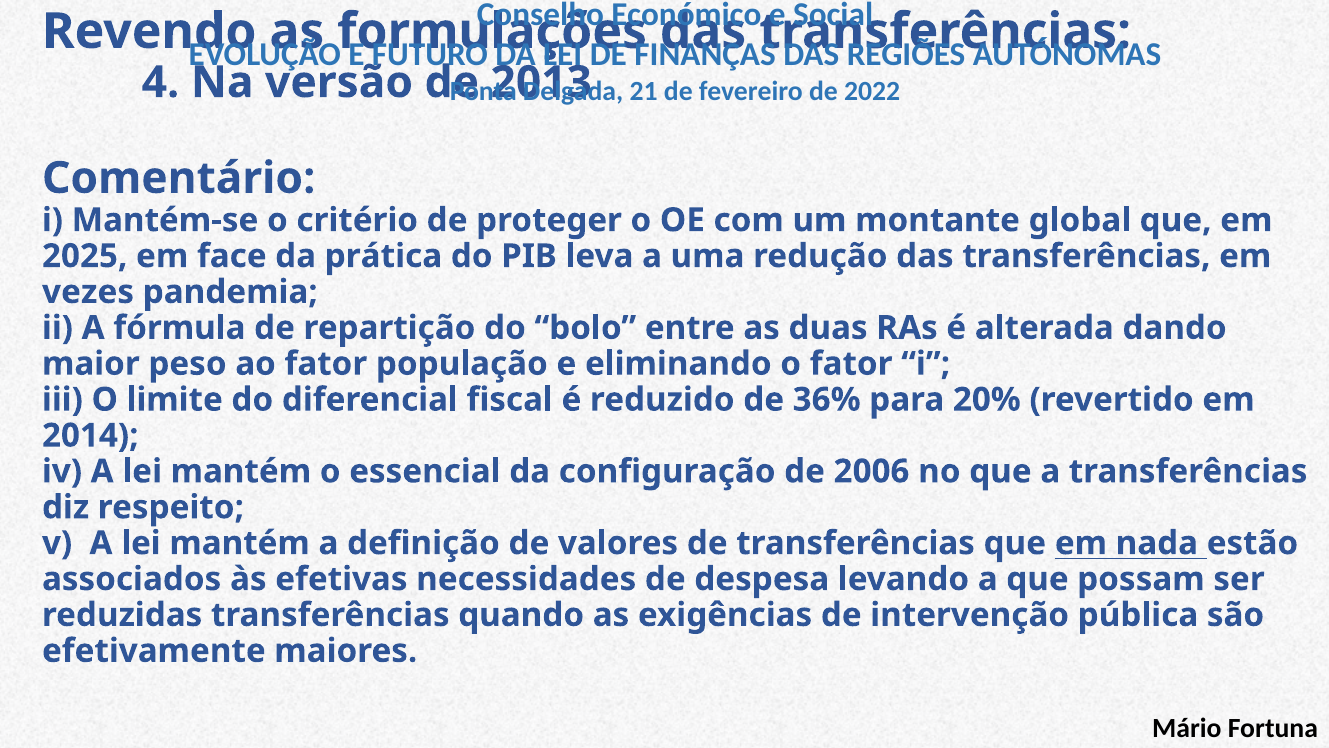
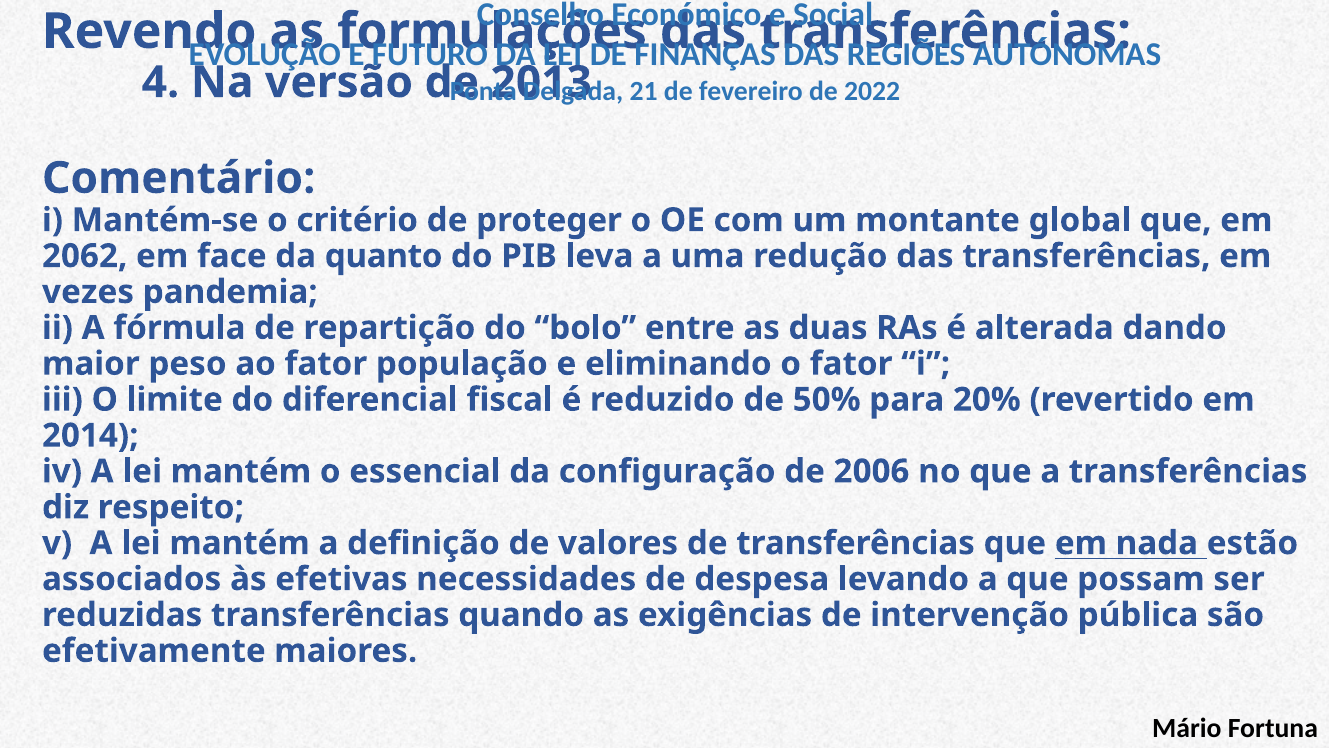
2025: 2025 -> 2062 (85, 256)
prática: prática -> quanto (384, 256)
36%: 36% -> 50% (827, 399)
